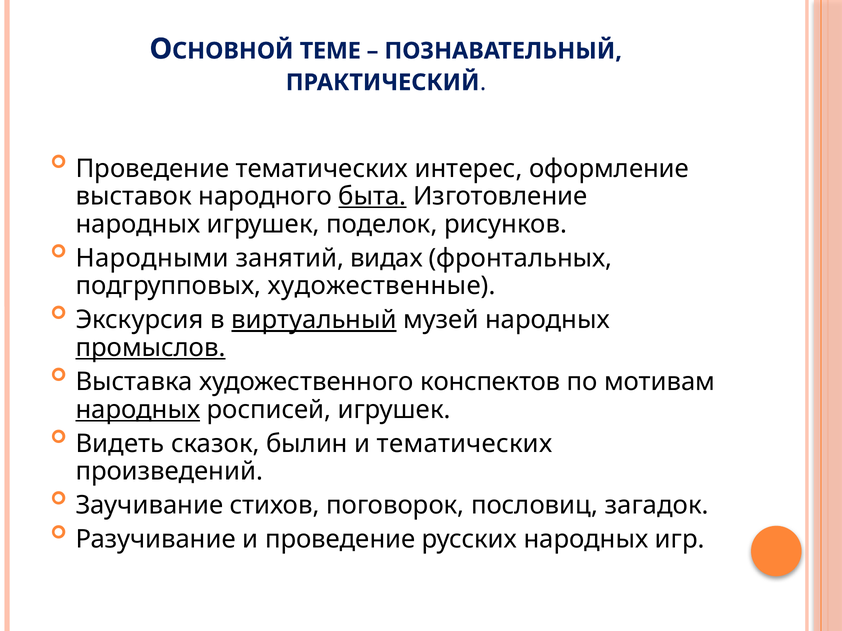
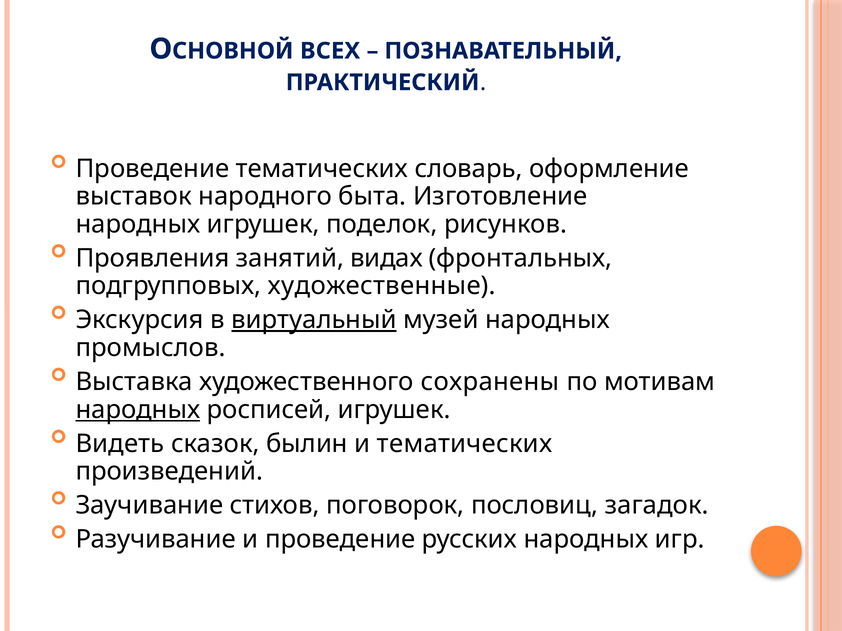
ТЕМЕ: ТЕМЕ -> ВСЕХ (330, 51)
интерес: интерес -> словарь (469, 169)
быта underline: present -> none (372, 197)
Народными: Народными -> Проявления (153, 258)
промыслов underline: present -> none (151, 348)
конспектов: конспектов -> сохранены (490, 382)
